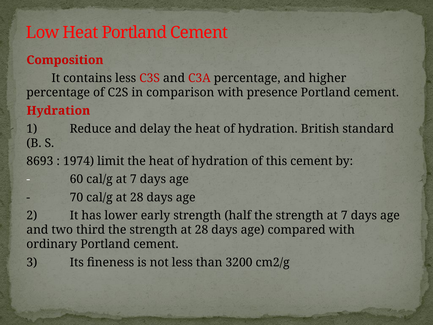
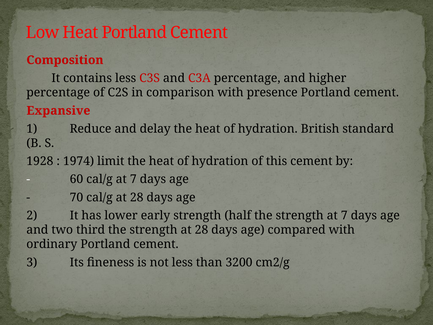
Hydration: Hydration -> Expansive (58, 111)
8693: 8693 -> 1928 (40, 161)
